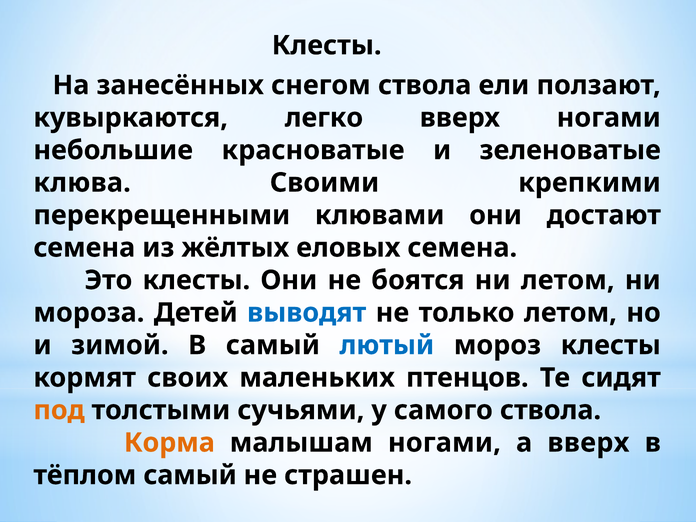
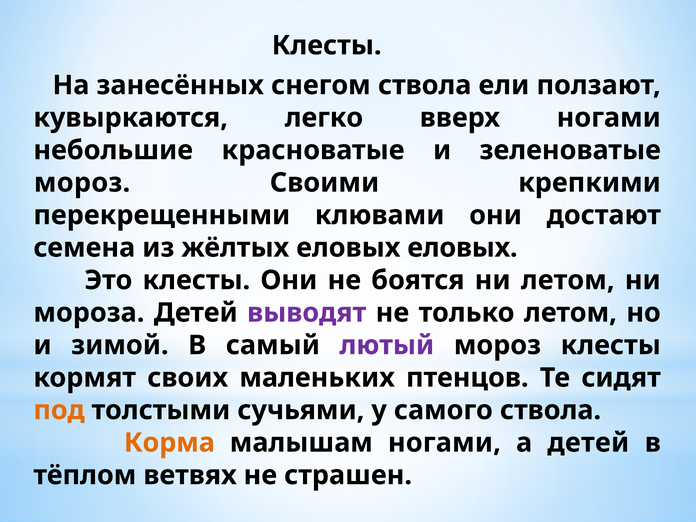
клюва: клюва -> мороз (82, 183)
еловых семена: семена -> еловых (462, 248)
выводят colour: blue -> purple (307, 313)
лютый colour: blue -> purple (387, 345)
а вверх: вверх -> детей (588, 443)
тёплом самый: самый -> ветвях (190, 475)
